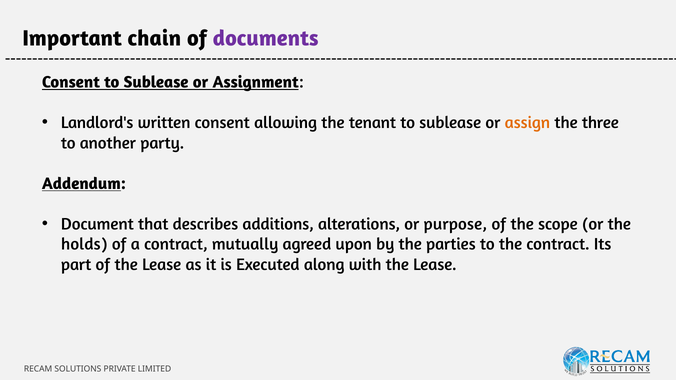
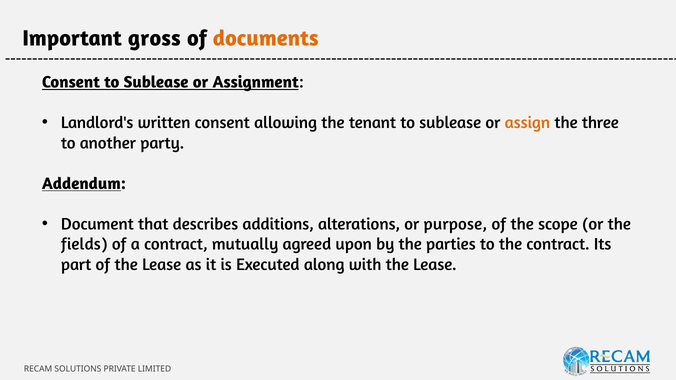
chain: chain -> gross (154, 38)
documents colour: purple -> orange (266, 38)
holds: holds -> fields (84, 244)
